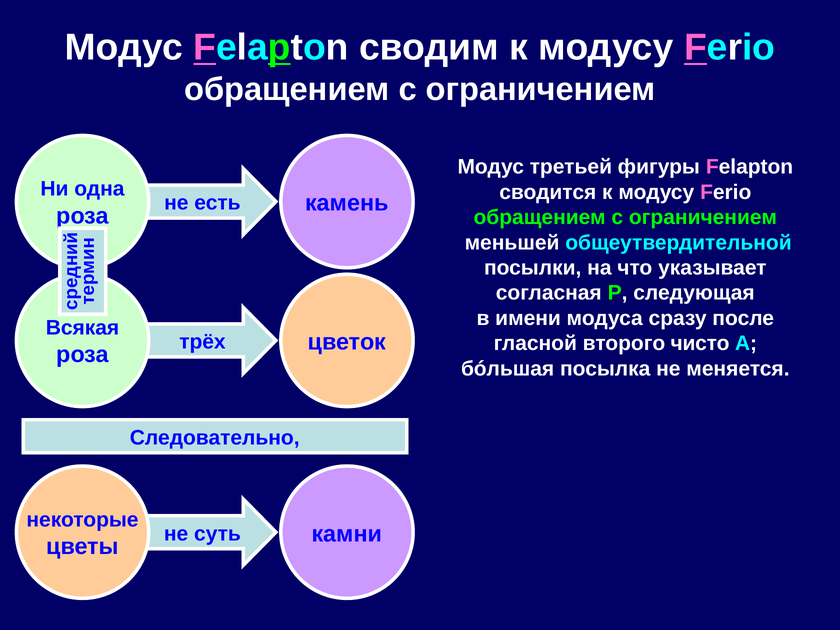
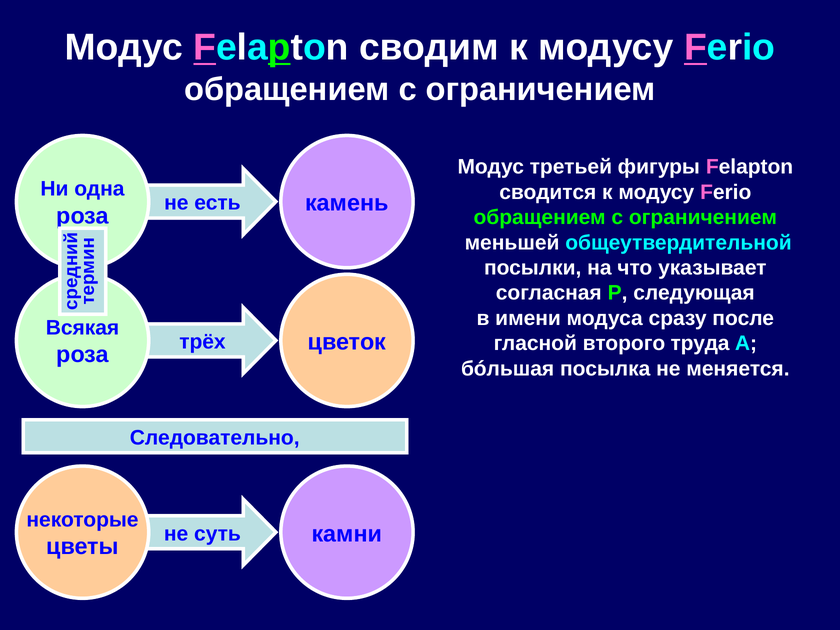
чисто: чисто -> труда (700, 343)
